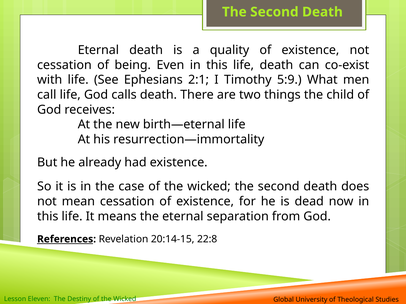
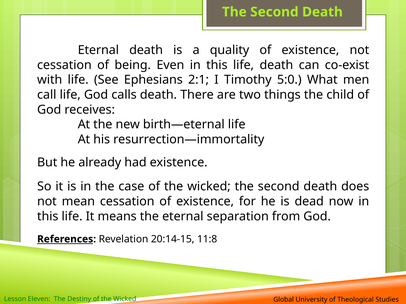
5:9: 5:9 -> 5:0 (289, 80)
22:8: 22:8 -> 11:8 (207, 239)
